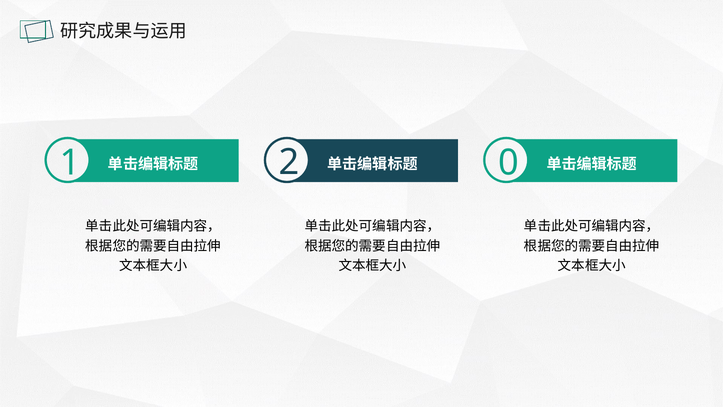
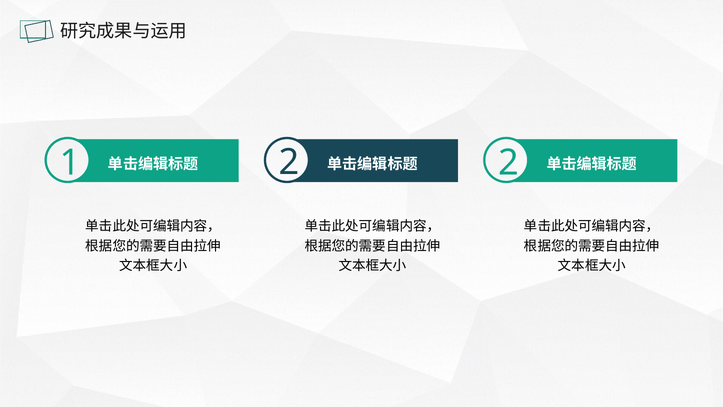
2 0: 0 -> 2 (508, 163)
